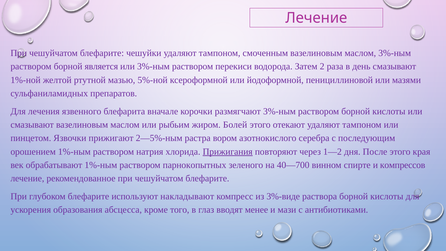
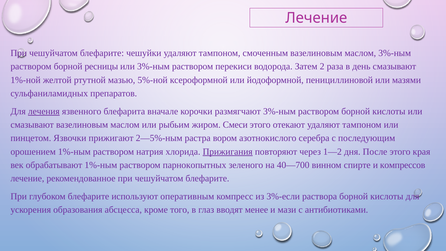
является: является -> ресницы (101, 67)
лечения underline: none -> present (44, 111)
Болей: Болей -> Смеси (235, 125)
накладывают: накладывают -> оперативным (187, 196)
3%-виде: 3%-виде -> 3%-если (283, 196)
